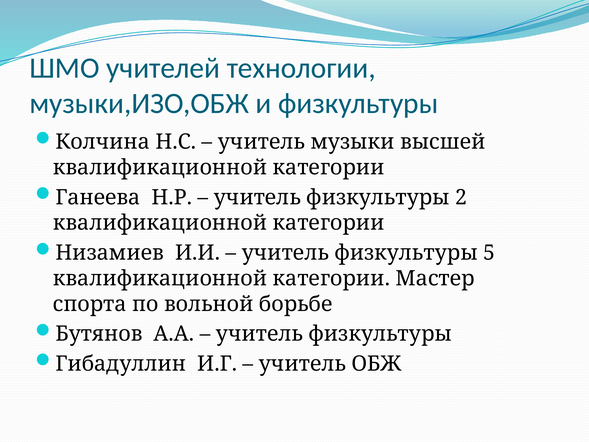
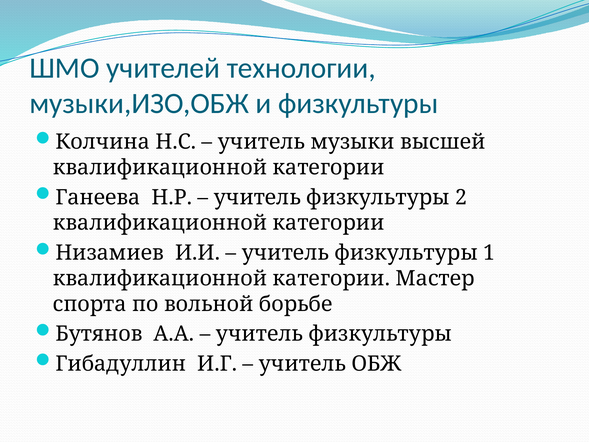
5: 5 -> 1 (489, 253)
